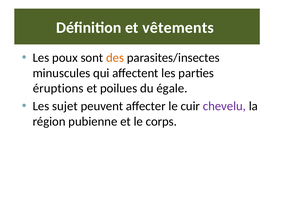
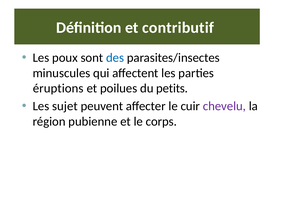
vêtements: vêtements -> contributif (178, 28)
des colour: orange -> blue (115, 58)
égale: égale -> petits (172, 88)
